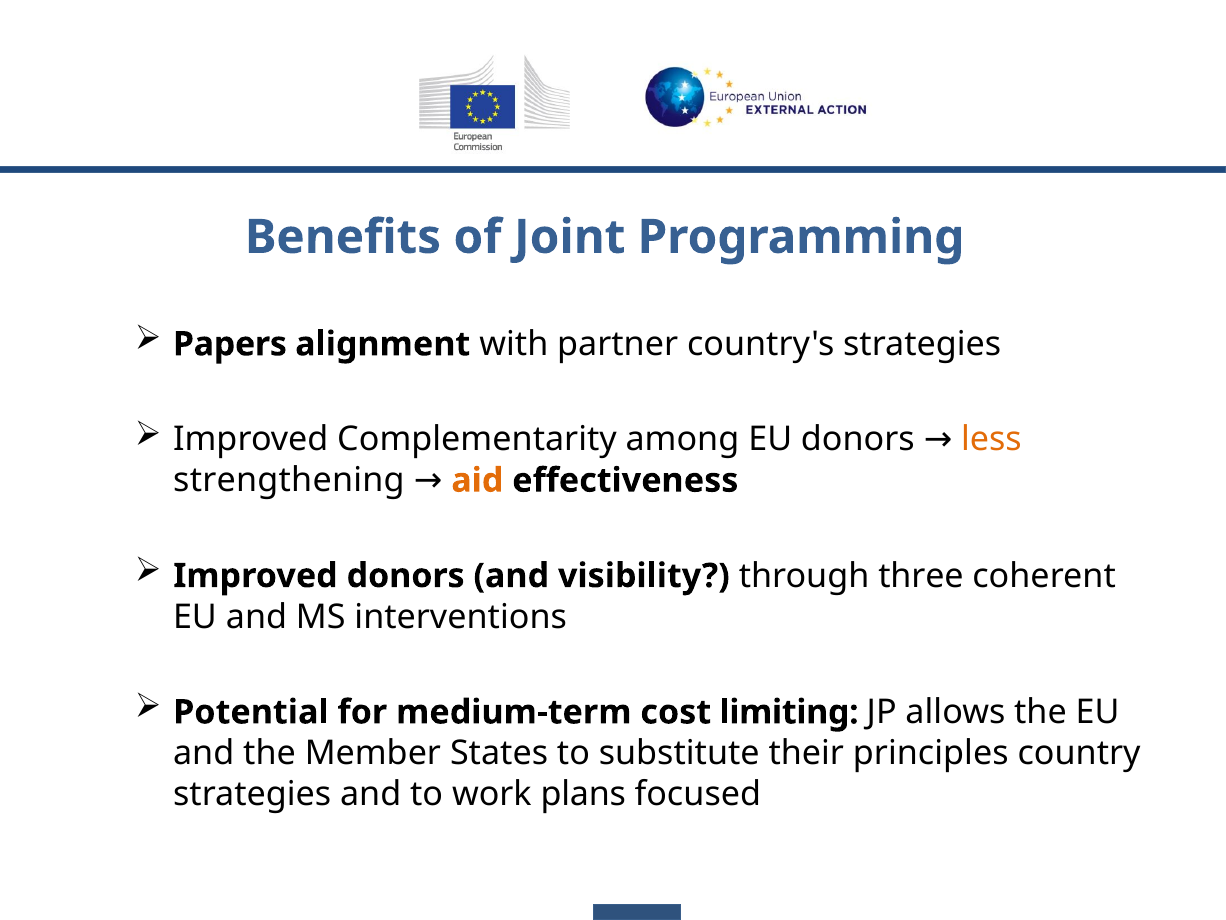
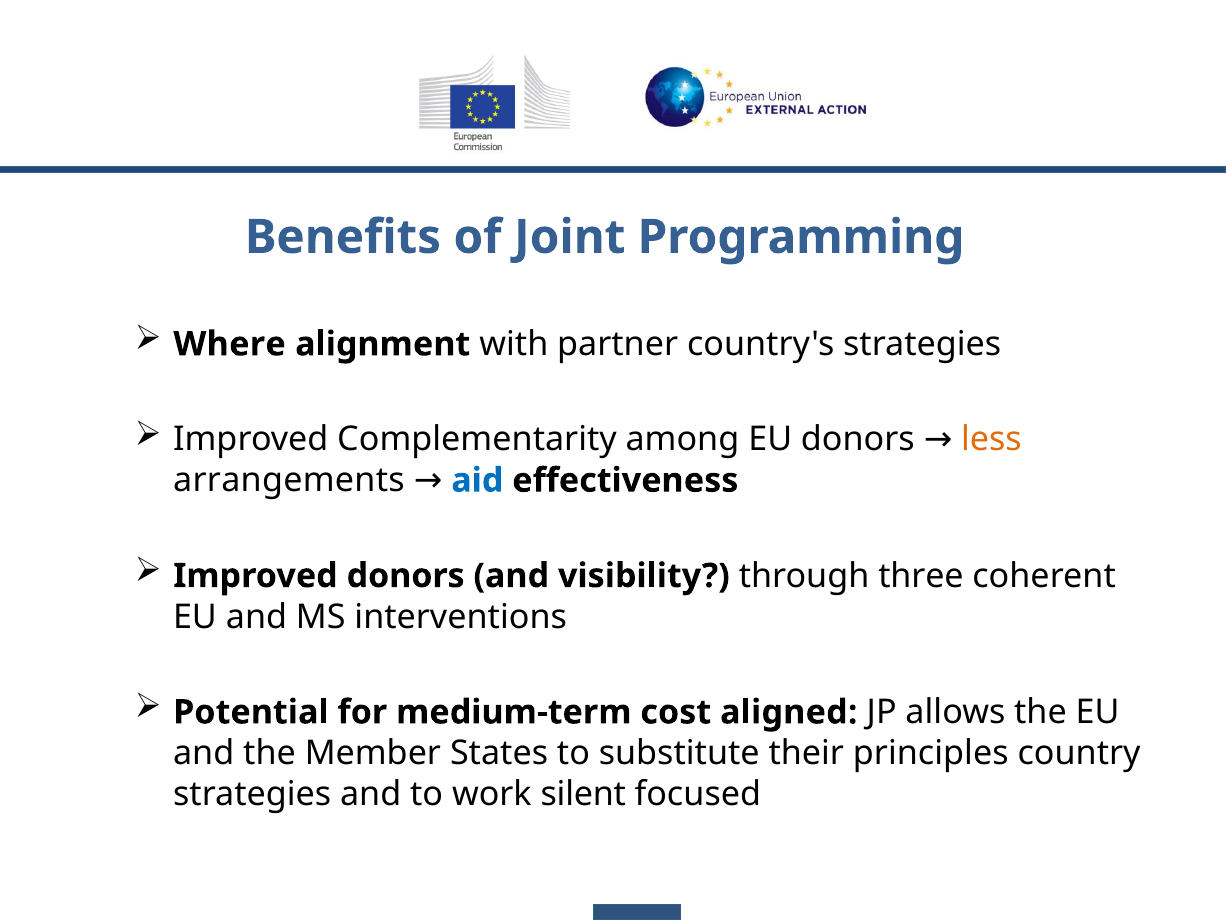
Papers: Papers -> Where (230, 344)
strengthening: strengthening -> arrangements (289, 480)
aid colour: orange -> blue (477, 480)
limiting: limiting -> aligned (789, 712)
plans: plans -> silent (583, 794)
